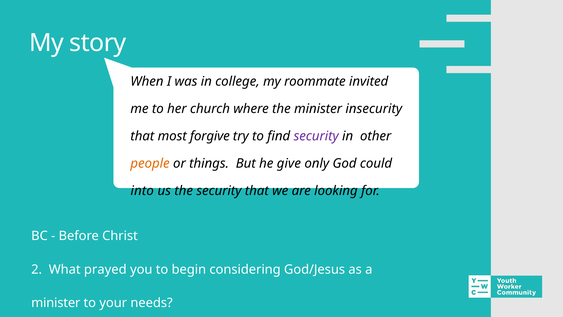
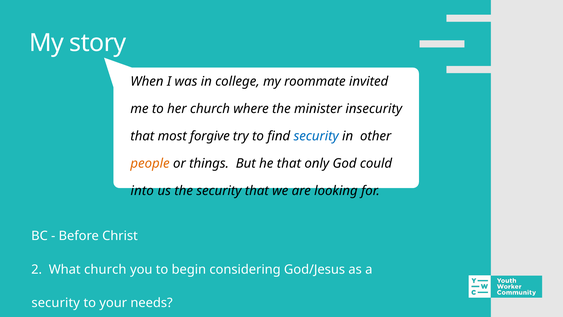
security colour: purple -> blue (316, 136)
he give: give -> that (289, 163)
What prayed: prayed -> church (105, 269)
minister: minister -> security (56, 303)
